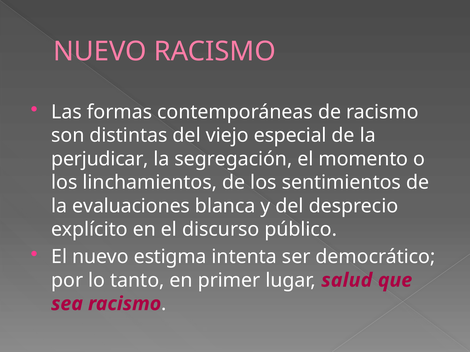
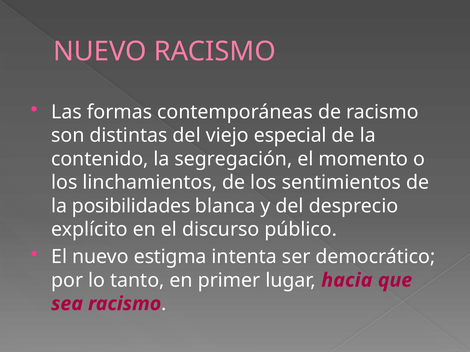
perjudicar: perjudicar -> contenido (100, 159)
evaluaciones: evaluaciones -> posibilidades (131, 206)
salud: salud -> hacia (347, 281)
